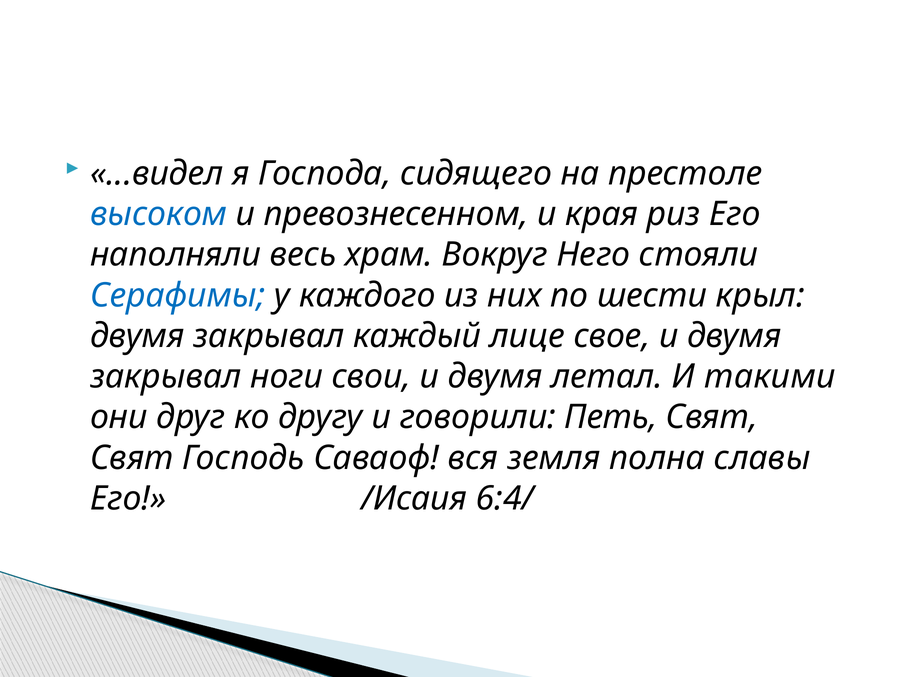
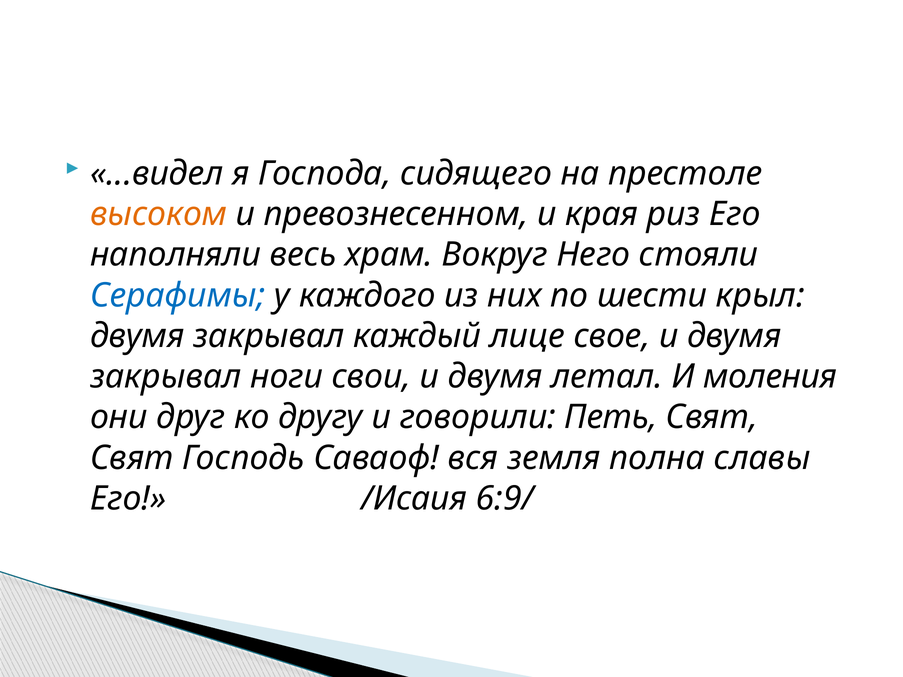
высоком colour: blue -> orange (159, 214)
такими: такими -> моления (770, 377)
6:4/: 6:4/ -> 6:9/ (505, 499)
